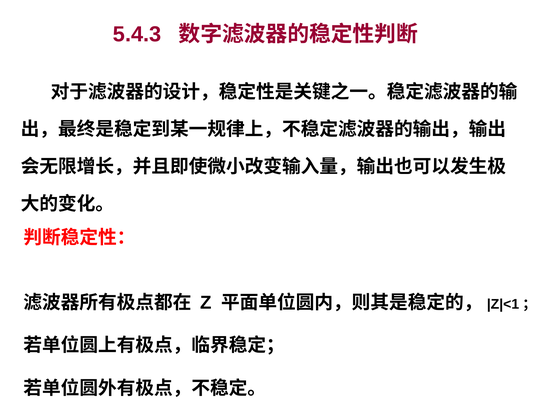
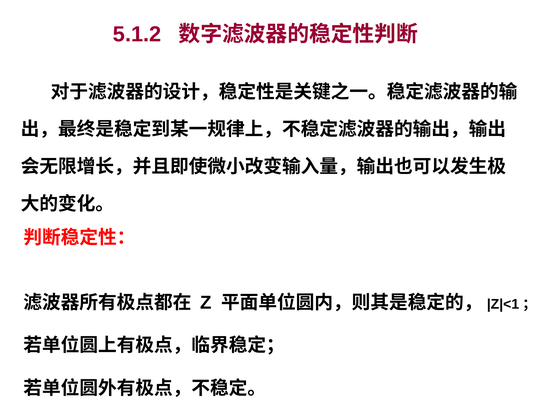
5.4.3: 5.4.3 -> 5.1.2 (137, 34)
